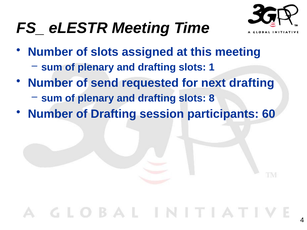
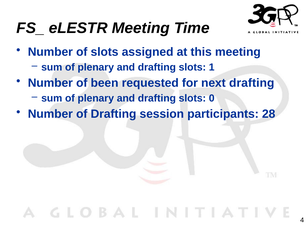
send: send -> been (105, 83)
8: 8 -> 0 (212, 98)
60: 60 -> 28 (269, 114)
